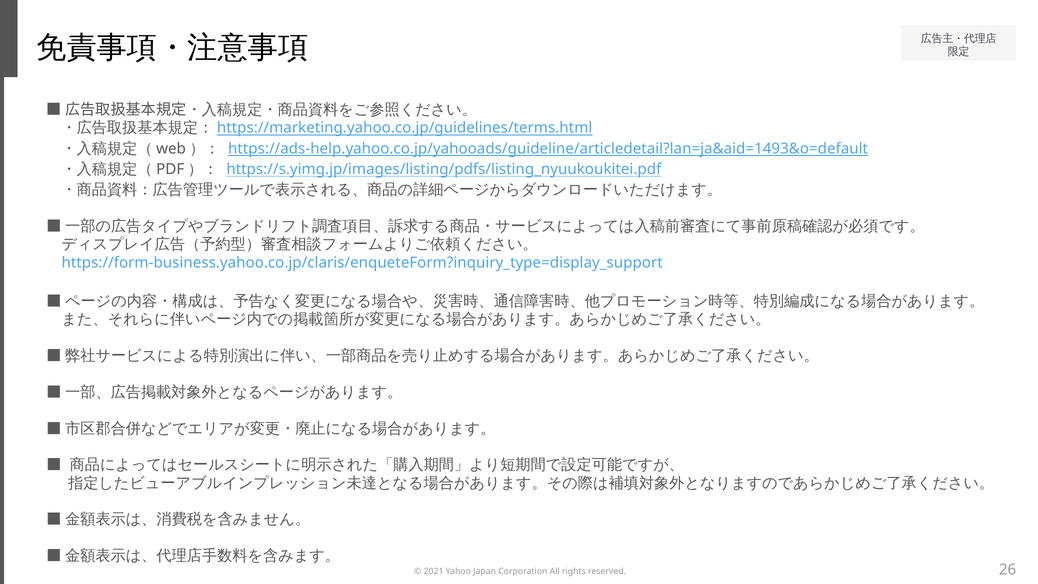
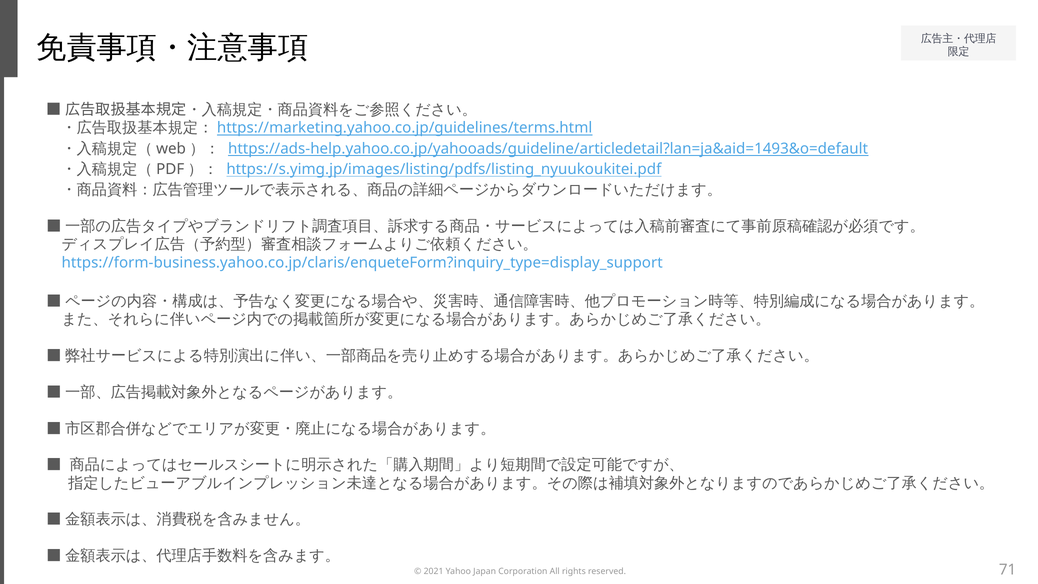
26: 26 -> 71 (1008, 570)
